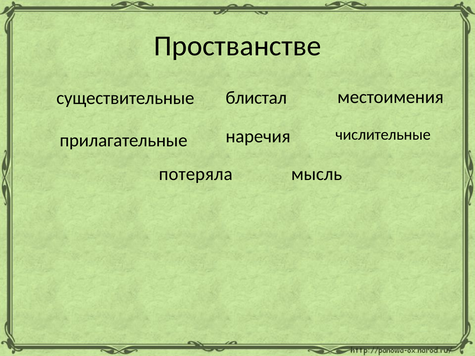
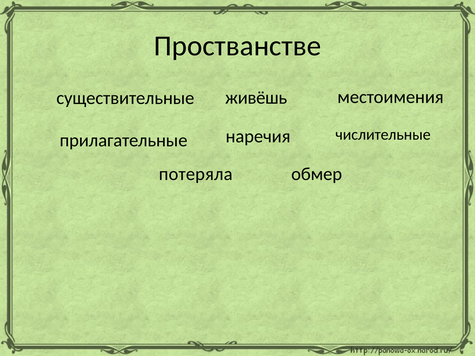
блистал: блистал -> живёшь (256, 98)
мысль: мысль -> обмер (317, 174)
